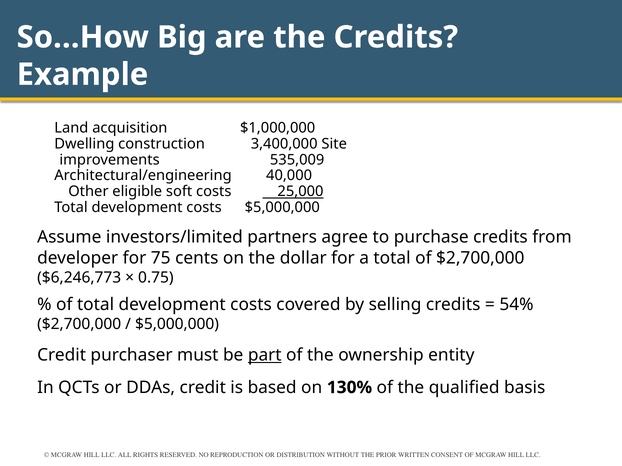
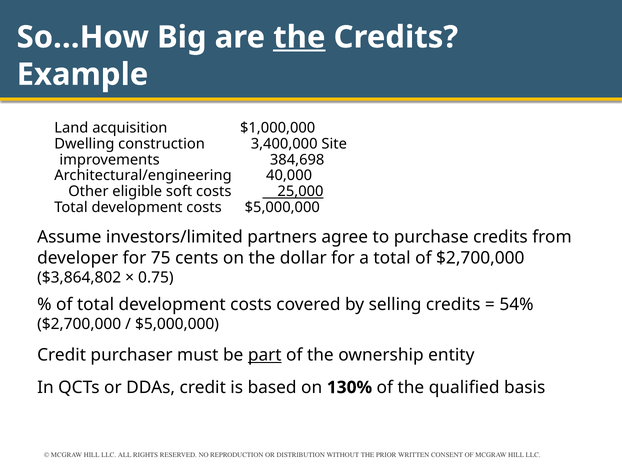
the underline: none -> present (299, 37)
535,009: 535,009 -> 384,698 (297, 160)
$6,246,773: $6,246,773 -> $3,864,802 (79, 278)
